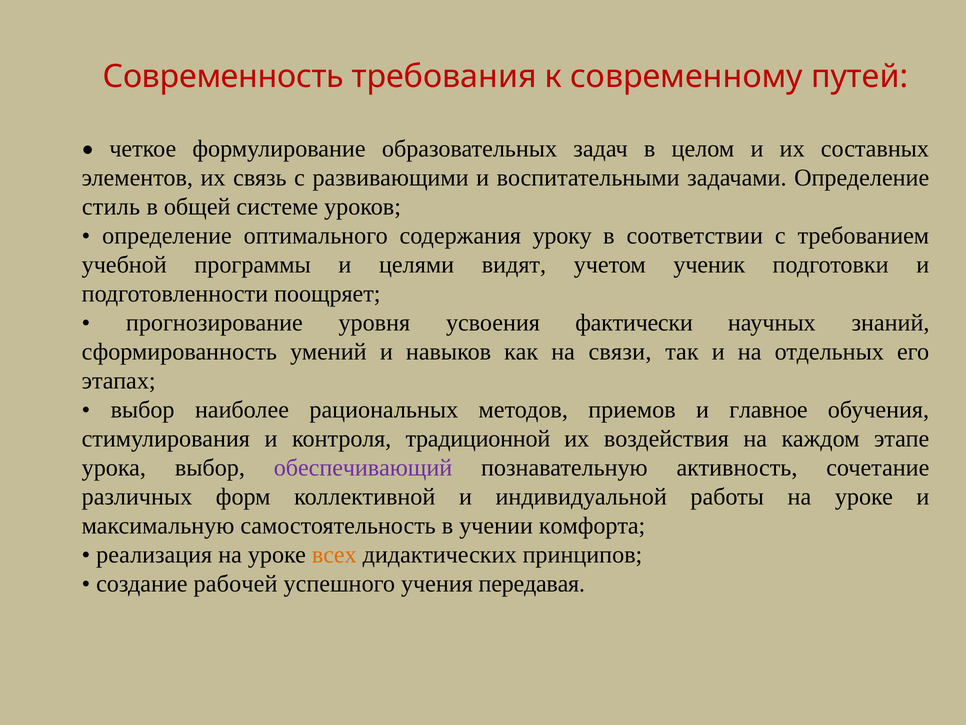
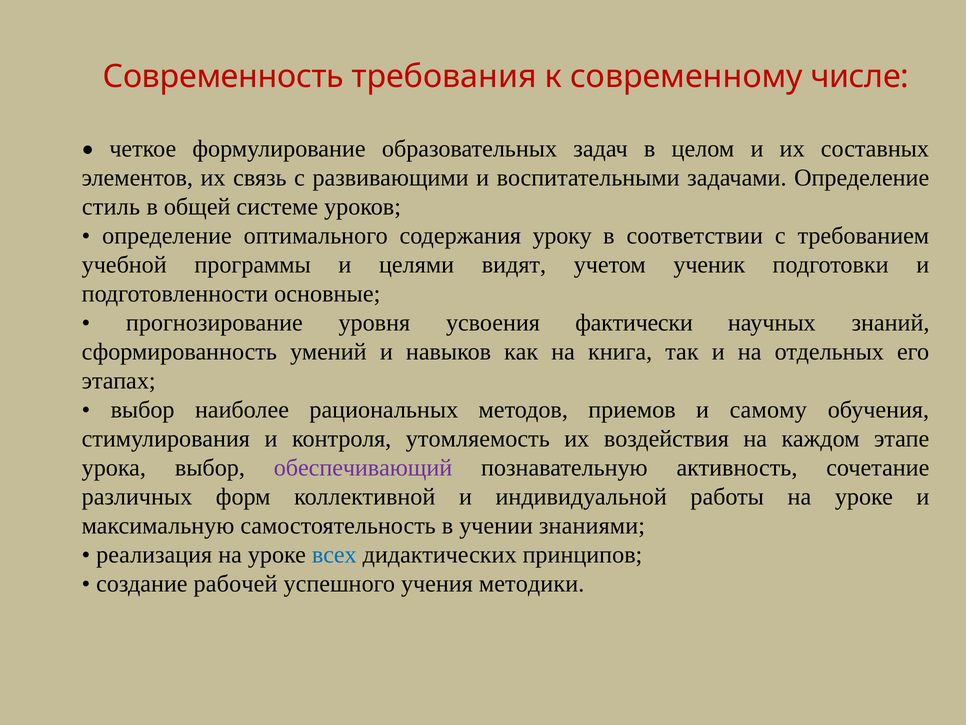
путей: путей -> числе (860, 77)
поощряет: поощряет -> основные (327, 293)
связи: связи -> книга (620, 351)
главное: главное -> самому (768, 409)
традиционной: традиционной -> утомляемость (478, 438)
комфорта: комфорта -> знаниями (592, 525)
всех colour: orange -> blue (334, 554)
передавая: передавая -> методики (532, 583)
